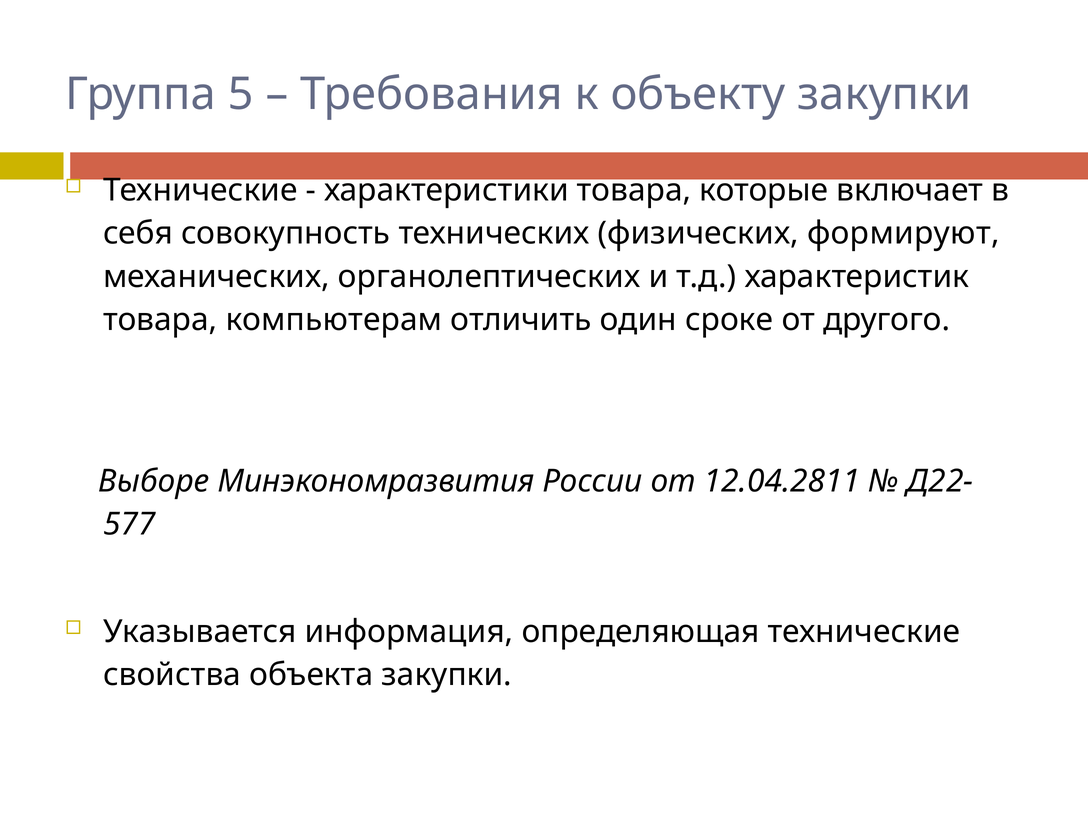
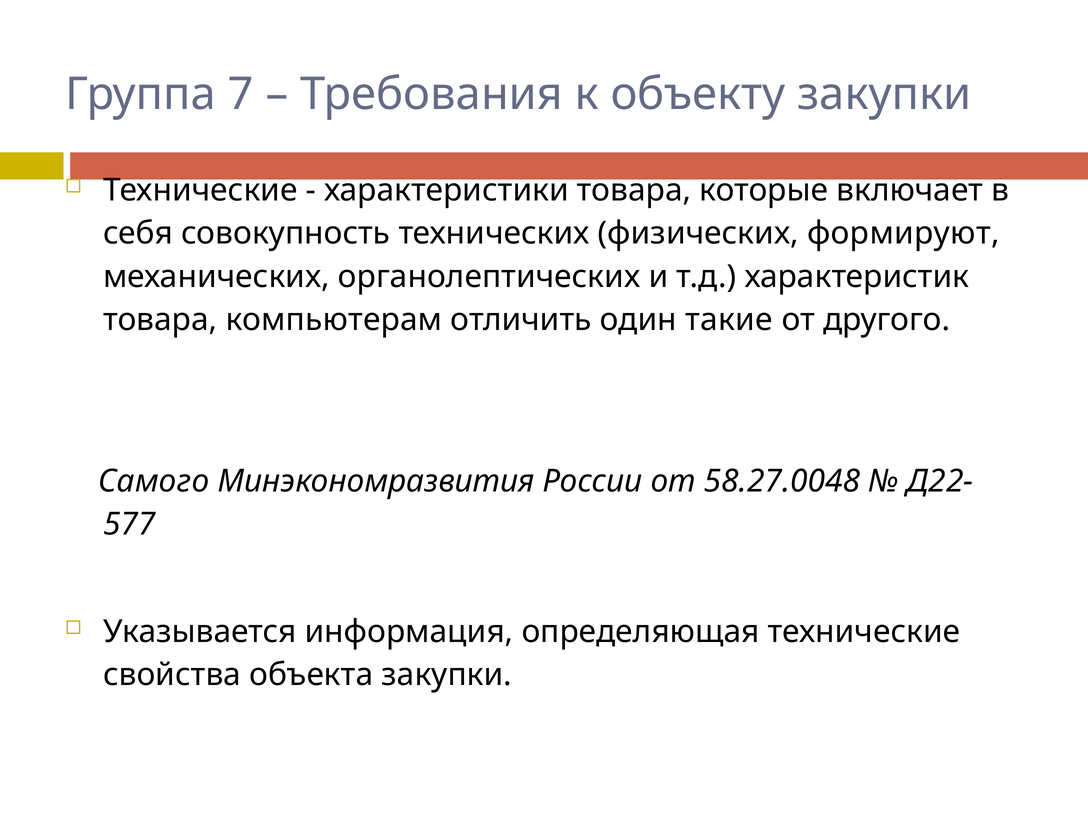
5: 5 -> 7 (241, 94)
сроке: сроке -> такие (729, 320)
Выборе: Выборе -> Самого (154, 481)
12.04.2811: 12.04.2811 -> 58.27.0048 (782, 481)
